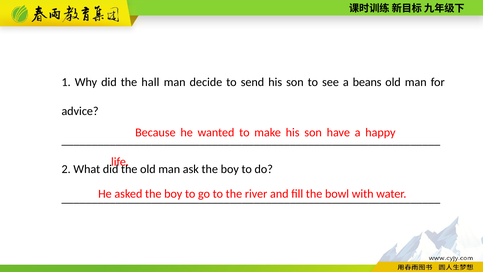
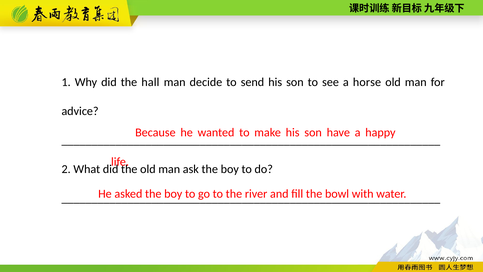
beans: beans -> horse (367, 82)
